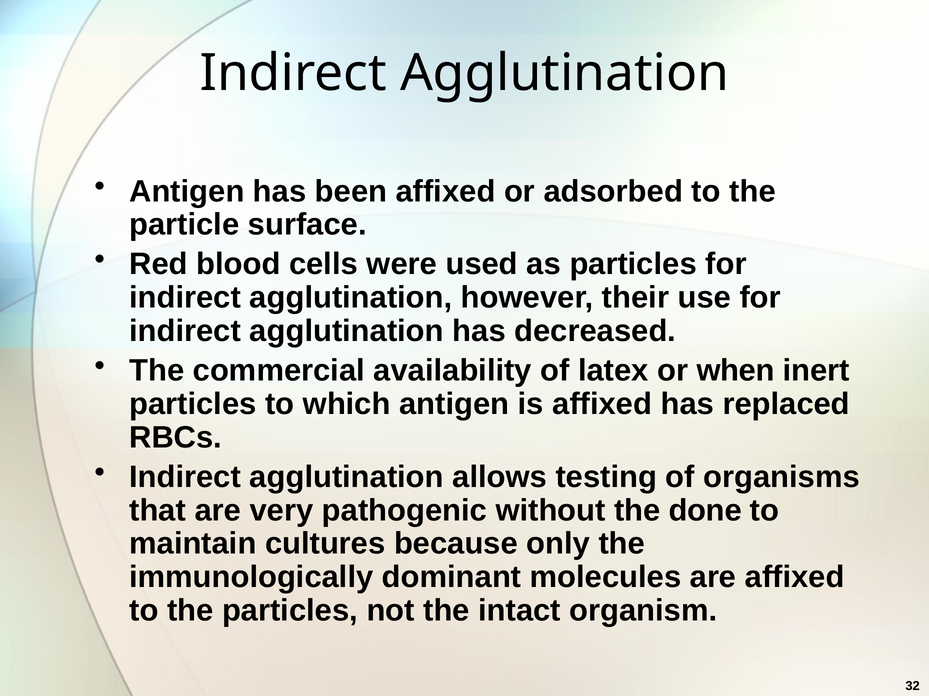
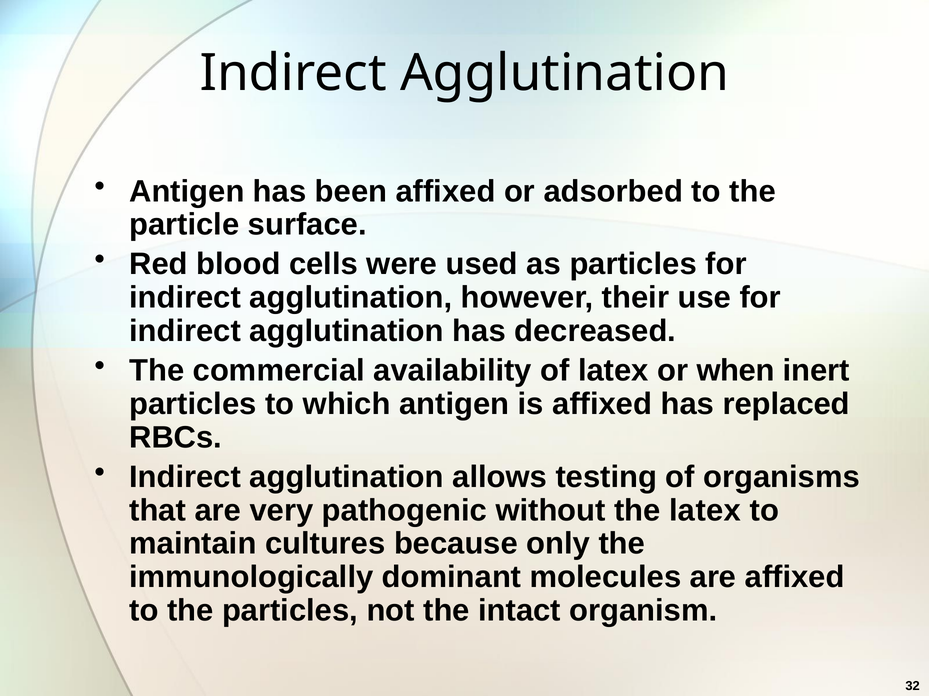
the done: done -> latex (705, 511)
